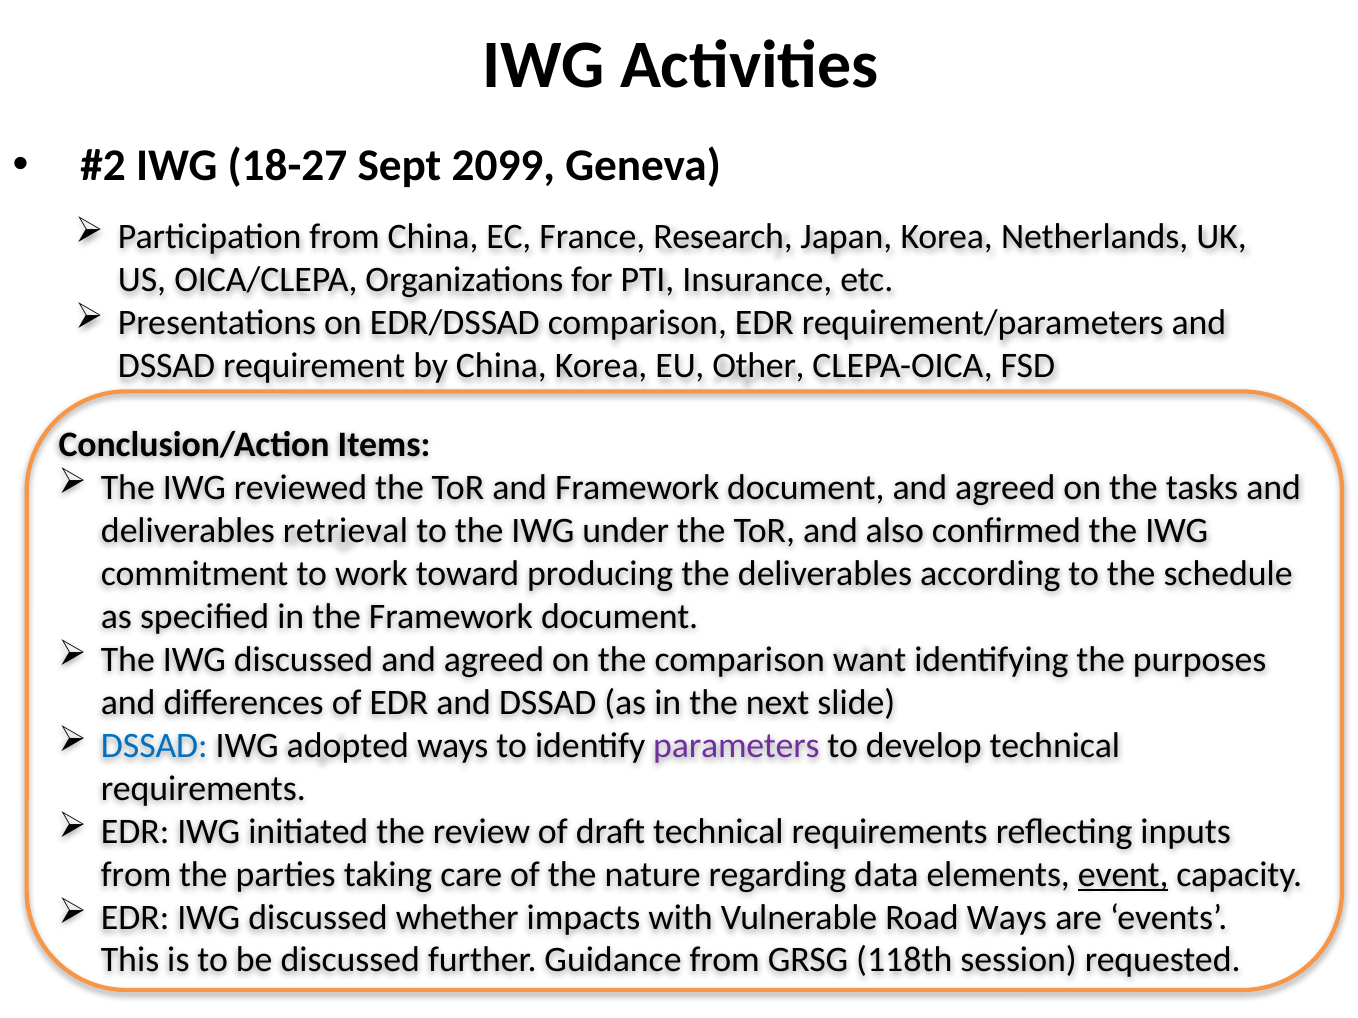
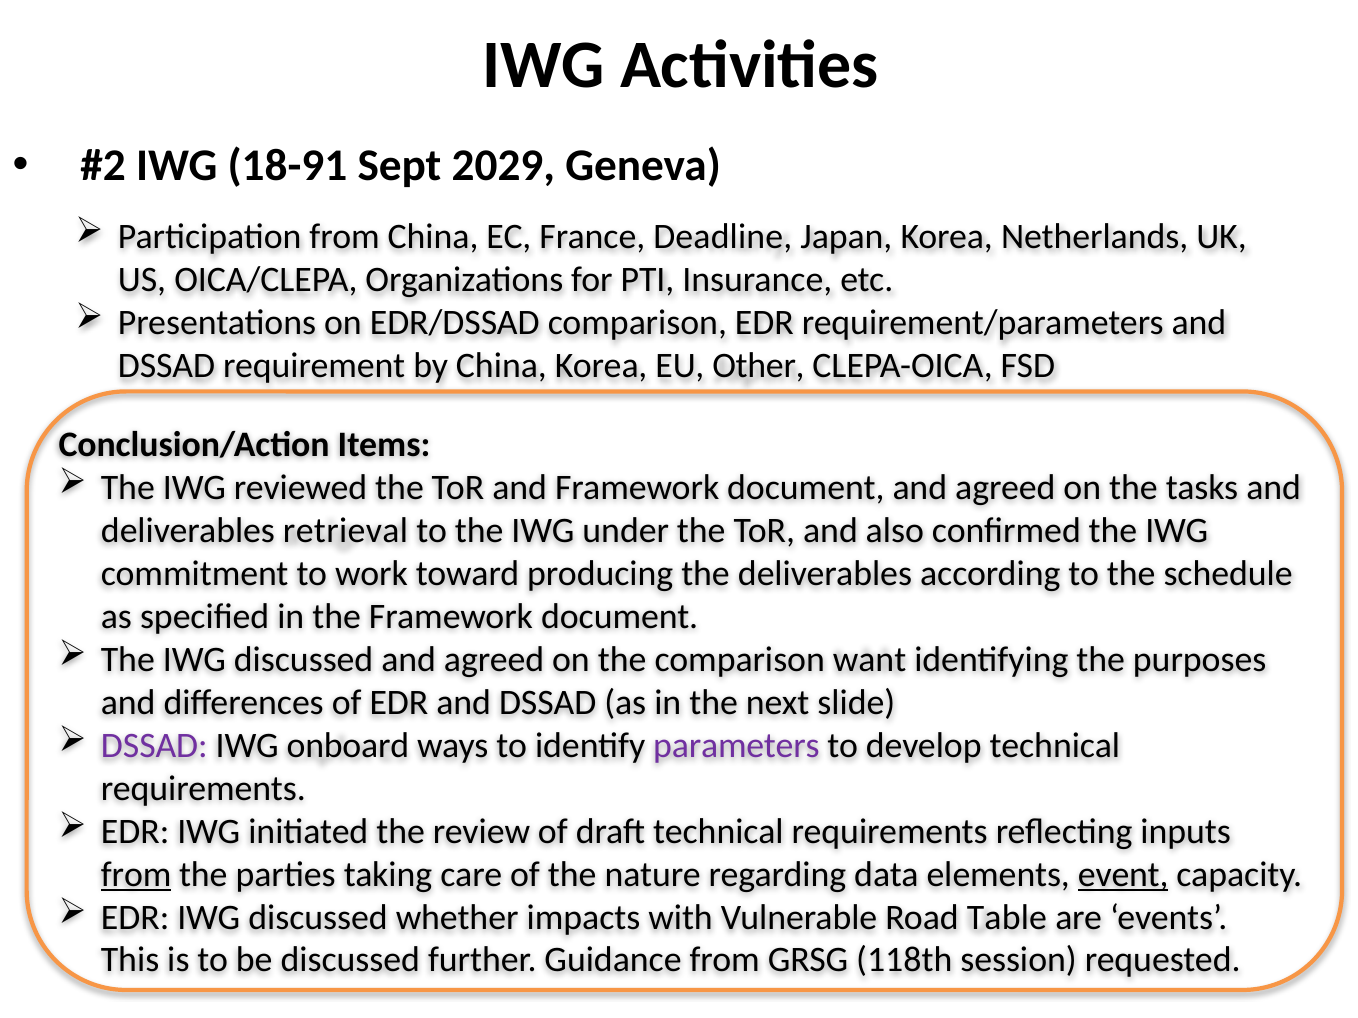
18-27: 18-27 -> 18-91 (287, 166)
2099: 2099 -> 2029 (503, 166)
Research: Research -> Deadline (723, 237)
DSSAD colour: blue -> purple (154, 746)
adopted: adopted -> onboard (348, 746)
from underline: none -> present (136, 875)
Road Ways: Ways -> Table (1007, 918)
